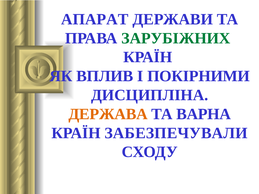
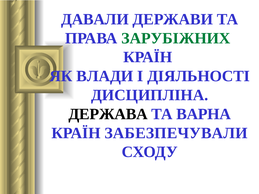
АПАРАТ: АПАРАТ -> ДАВАЛИ (95, 19)
ВПЛИВ: ВПЛИВ -> ВЛАДИ (105, 76)
ПОКІРНИМИ: ПОКІРНИМИ -> ДІЯЛЬНОСТІ (199, 76)
ДЕРЖАВА colour: orange -> black (108, 114)
